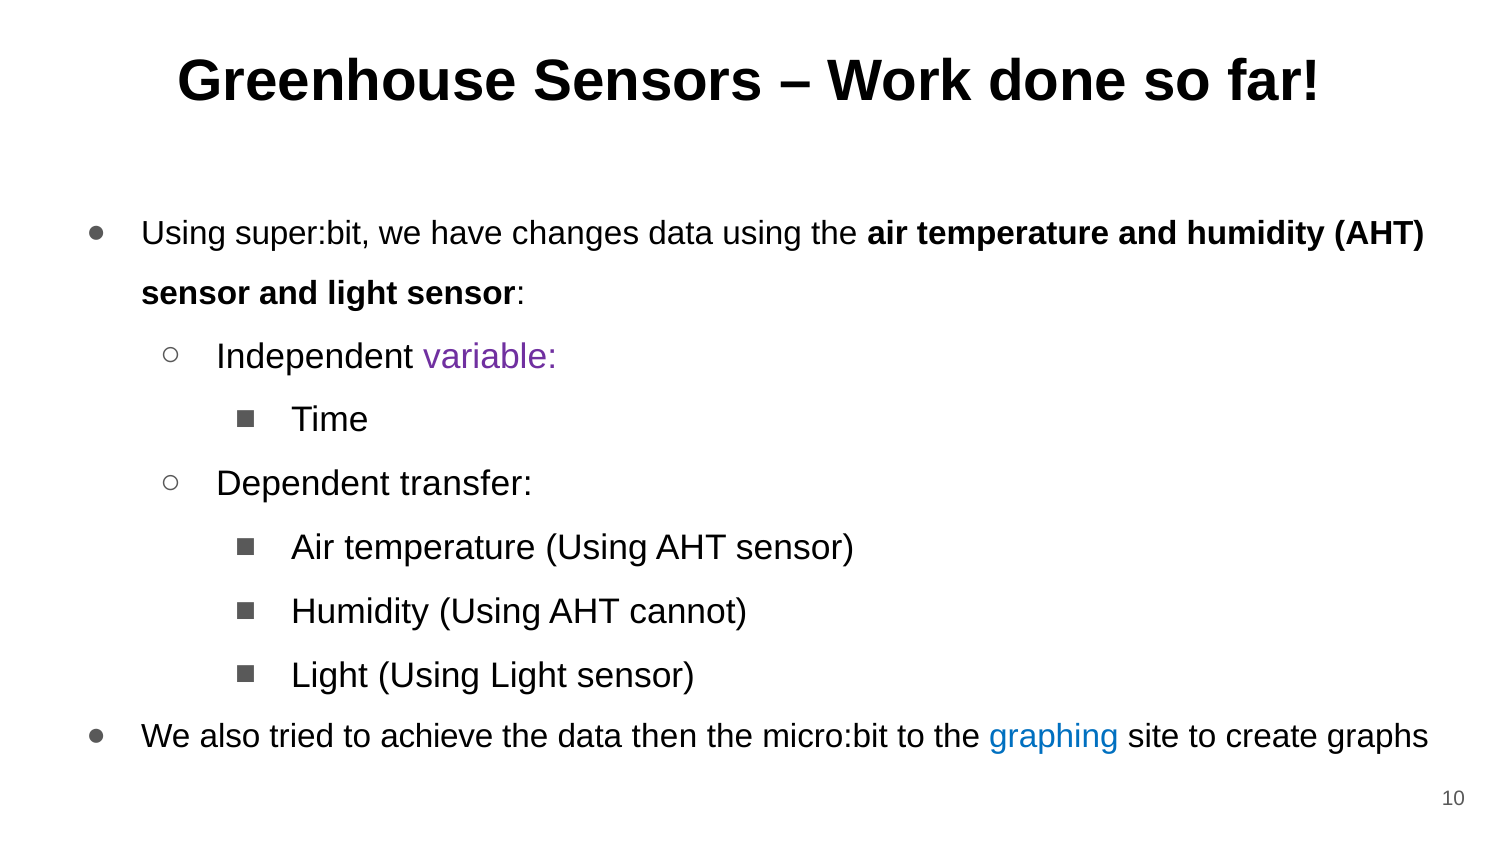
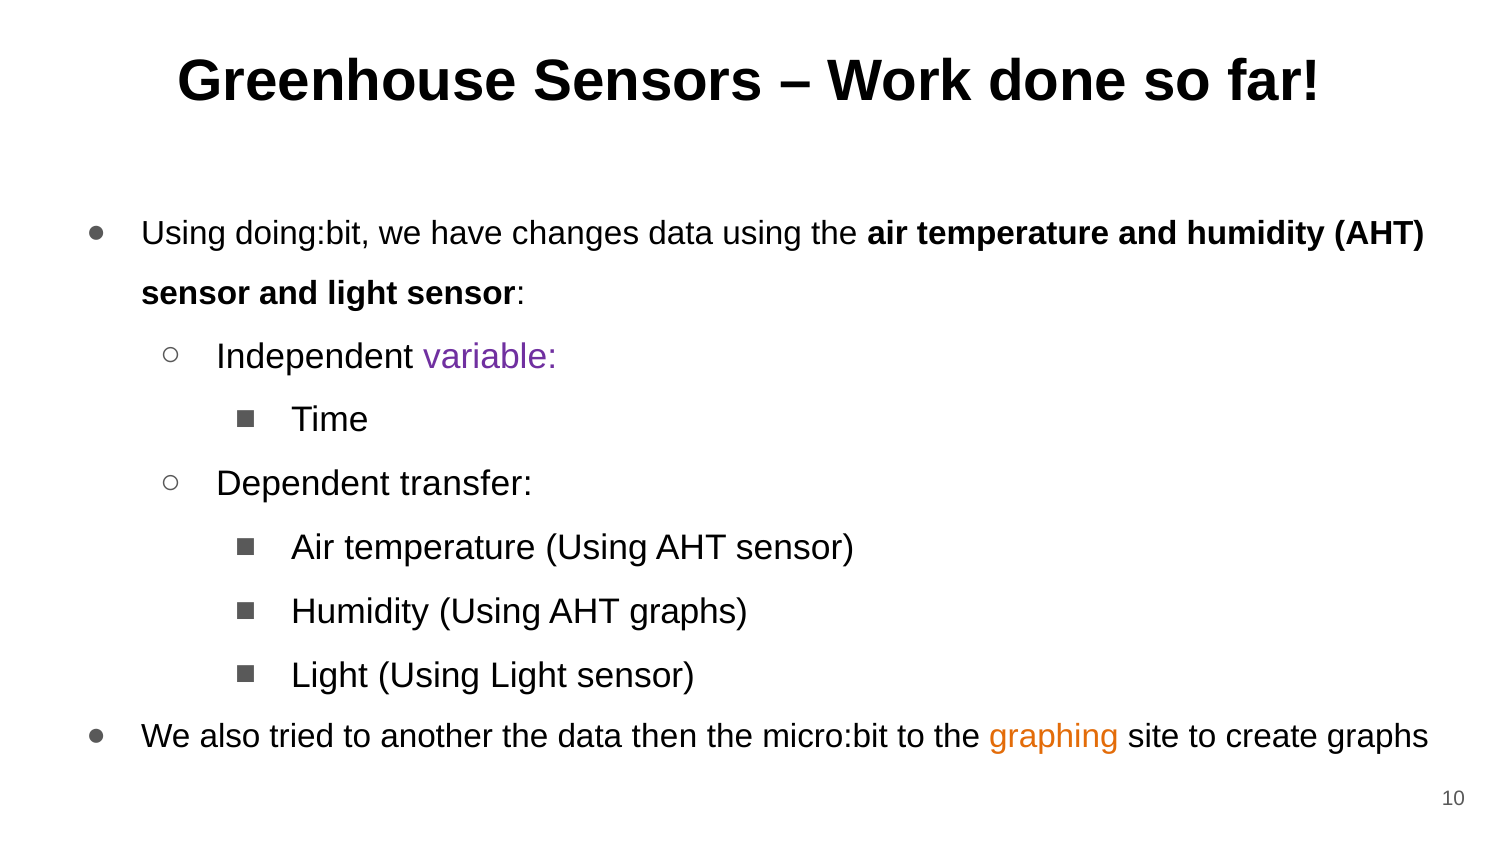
super:bit: super:bit -> doing:bit (302, 234)
AHT cannot: cannot -> graphs (689, 611)
achieve: achieve -> another (437, 736)
graphing colour: blue -> orange (1054, 736)
